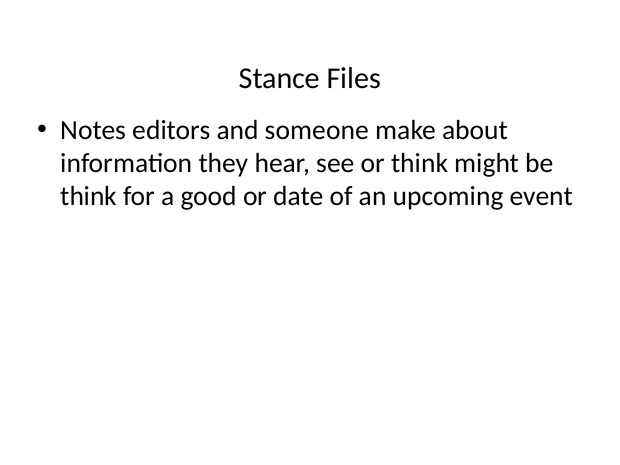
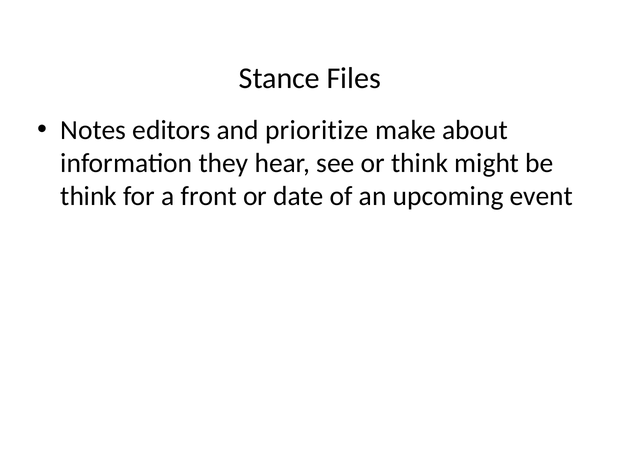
someone: someone -> prioritize (317, 130)
good: good -> front (209, 196)
